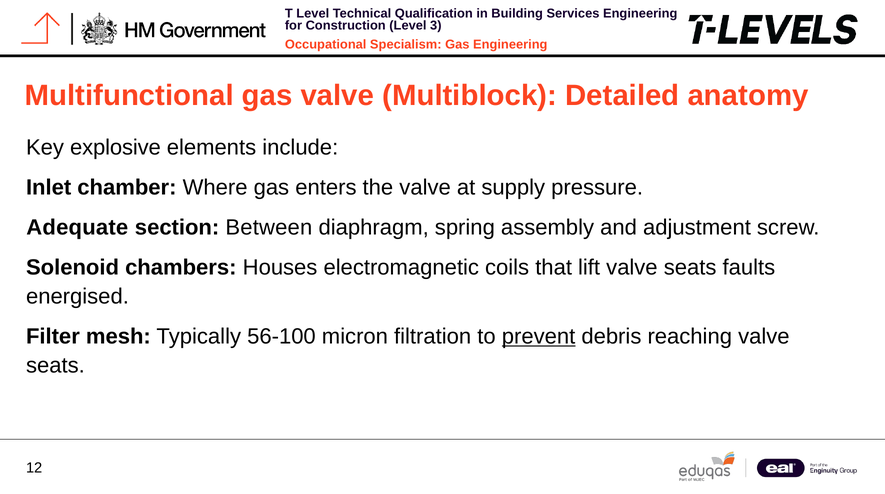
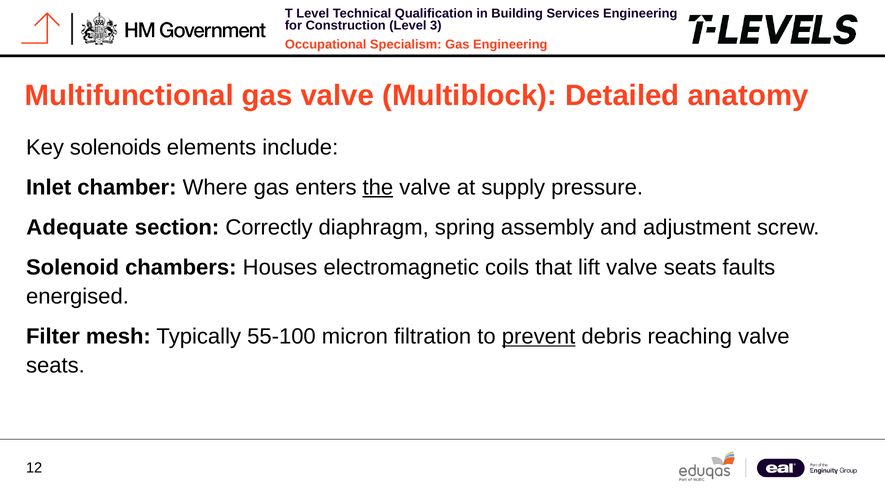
explosive: explosive -> solenoids (116, 148)
the underline: none -> present (378, 188)
Between: Between -> Correctly (269, 228)
56-100: 56-100 -> 55-100 (281, 337)
